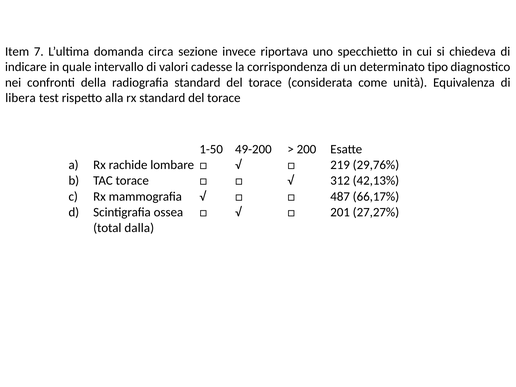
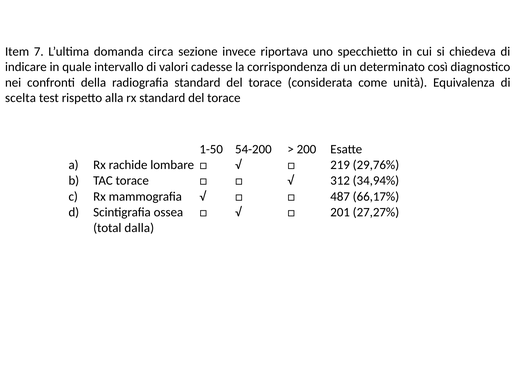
tipo: tipo -> così (438, 67)
libera: libera -> scelta (21, 98)
49-200: 49-200 -> 54-200 (253, 149)
42,13%: 42,13% -> 34,94% (376, 181)
